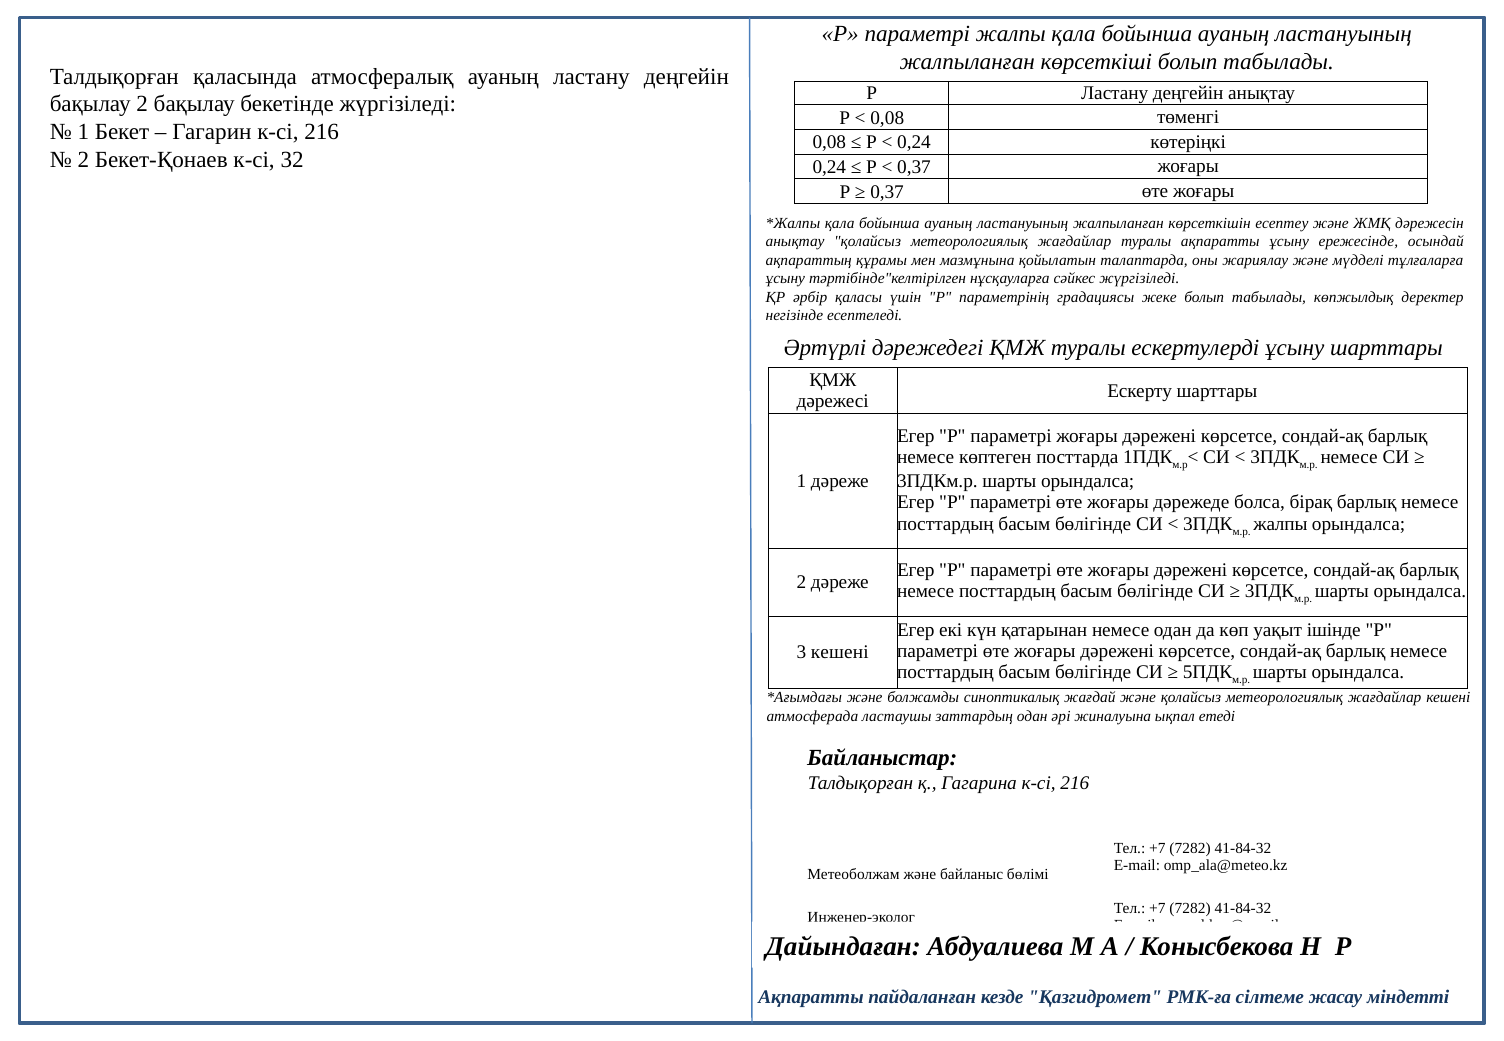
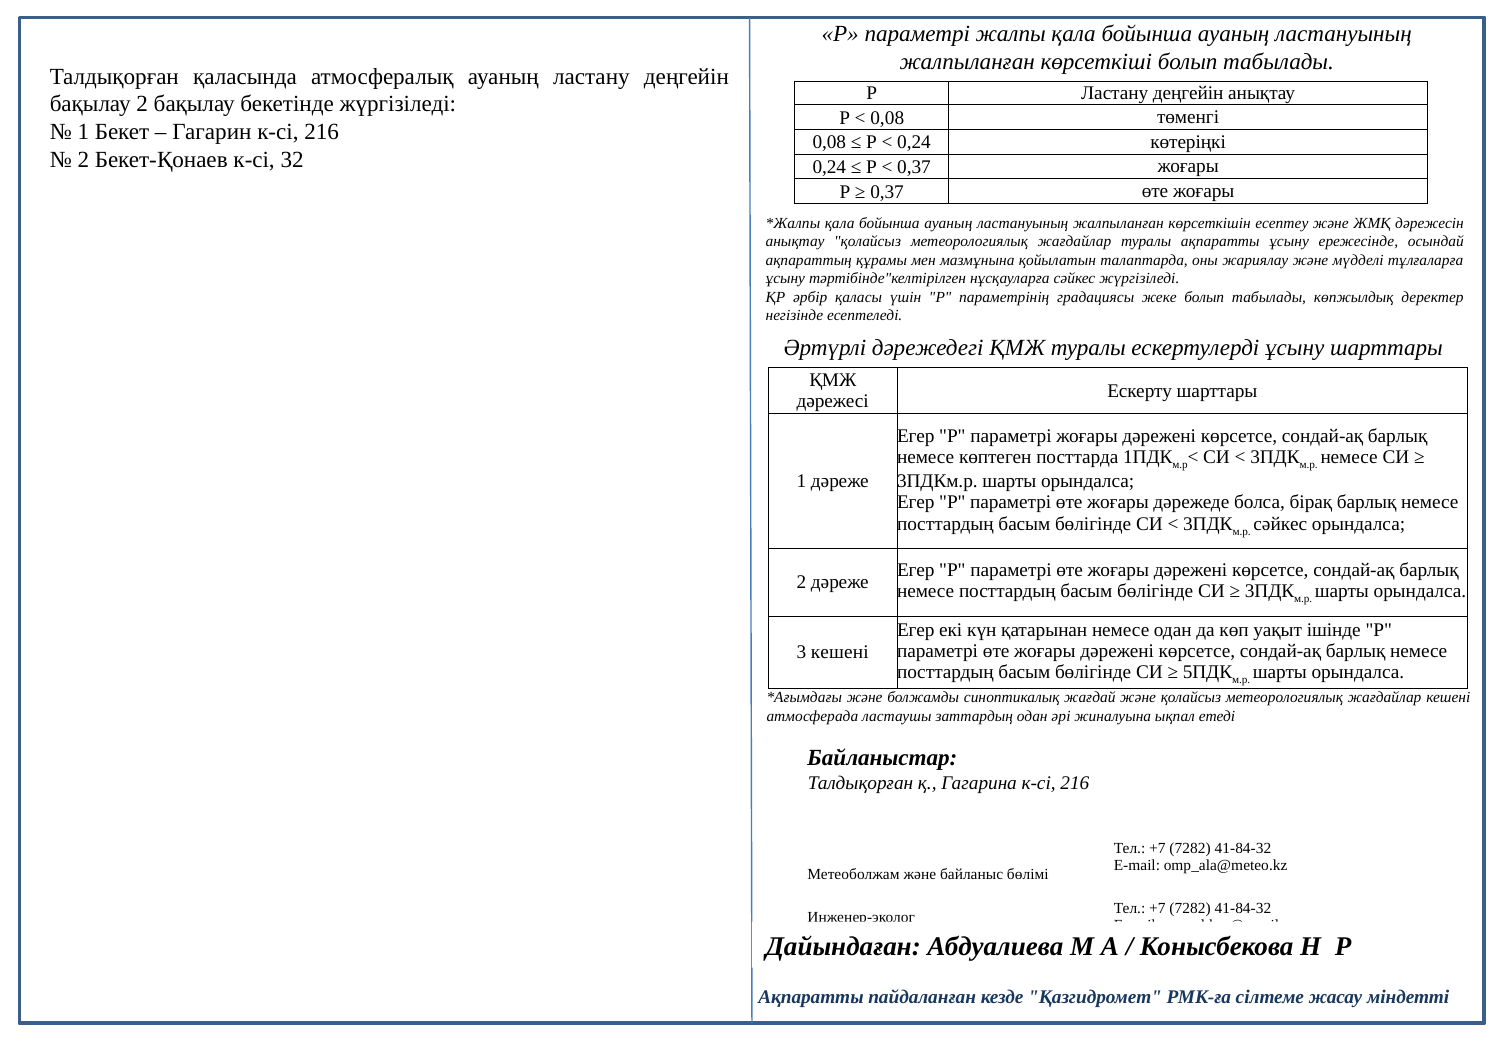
жалпы: жалпы -> сәйкес (1280, 524)
